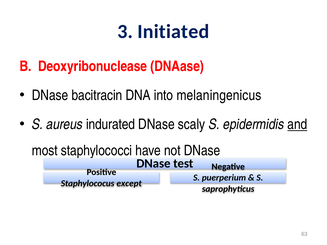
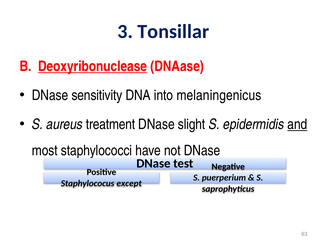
Initiated: Initiated -> Tonsillar (173, 32)
Deoxyribonuclease underline: none -> present (93, 66)
bacitracin: bacitracin -> sensitivity (97, 95)
indurated: indurated -> treatment (111, 125)
scaly: scaly -> slight (192, 125)
